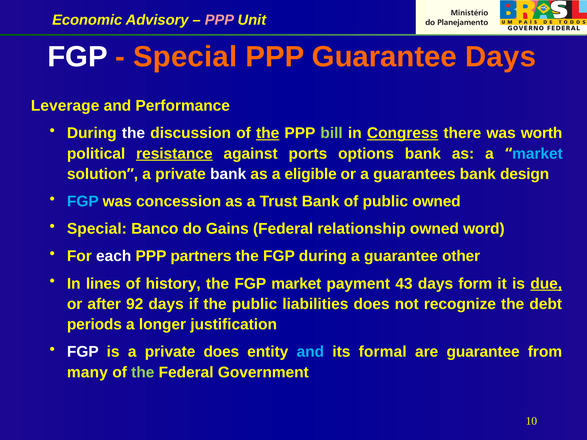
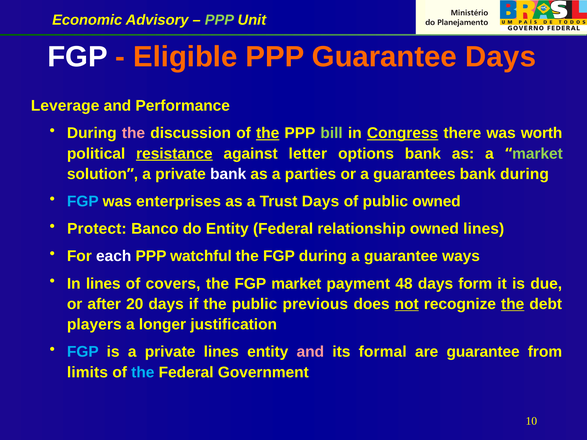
PPP colour: pink -> light green (219, 20)
Special: Special -> Eligible (185, 57)
the colour: white -> pink (133, 133)
ports: ports -> letter (308, 154)
market colour: light blue -> light green (537, 154)
eligible: eligible -> parties (310, 174)
bank design: design -> during (525, 174)
concession: concession -> enterprises (179, 202)
Trust Bank: Bank -> Days (321, 202)
Special: Special -> Protect (97, 229)
do Gains: Gains -> Entity (227, 229)
owned word: word -> lines (484, 229)
partners: partners -> watchful (201, 256)
other: other -> ways (461, 256)
history: history -> covers (173, 284)
43: 43 -> 48 (404, 284)
due underline: present -> none (546, 284)
92: 92 -> 20 (135, 304)
liabilities: liabilities -> previous (315, 304)
not underline: none -> present (407, 304)
the underline: none -> present (513, 304)
periods: periods -> players (94, 325)
FGP colour: white -> light blue (83, 352)
private does: does -> lines (221, 352)
and colour: light blue -> pink (310, 352)
many: many -> limits (87, 372)
the colour: light green -> light blue (143, 372)
